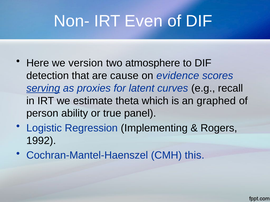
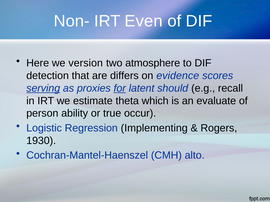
cause: cause -> differs (124, 76)
for underline: none -> present (120, 88)
curves: curves -> should (173, 88)
graphed: graphed -> evaluate (216, 101)
panel: panel -> occur (140, 114)
1992: 1992 -> 1930 (41, 141)
this: this -> alto (195, 156)
